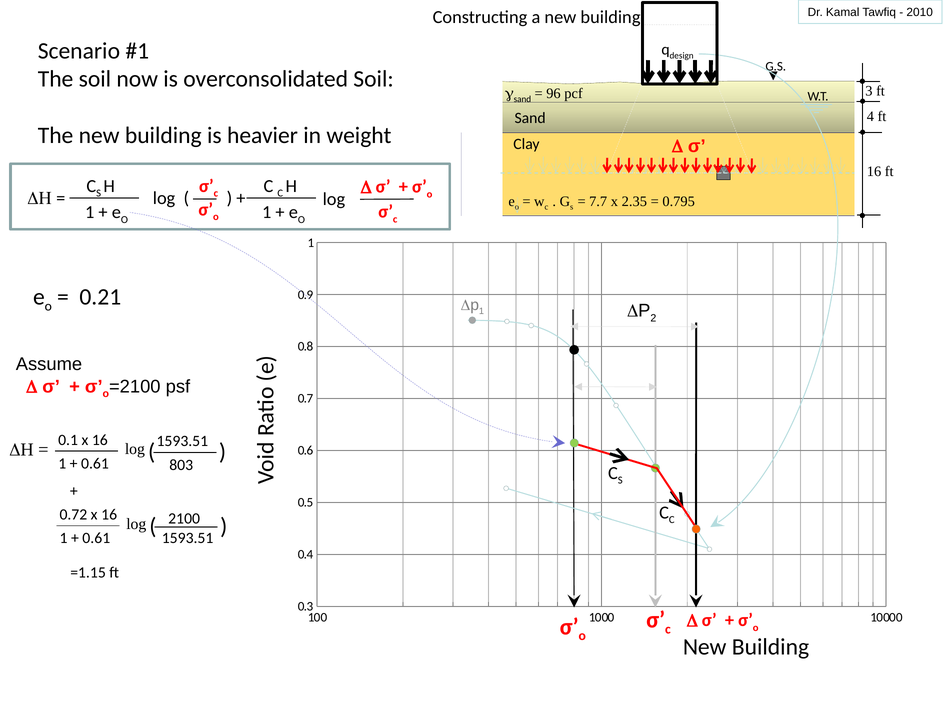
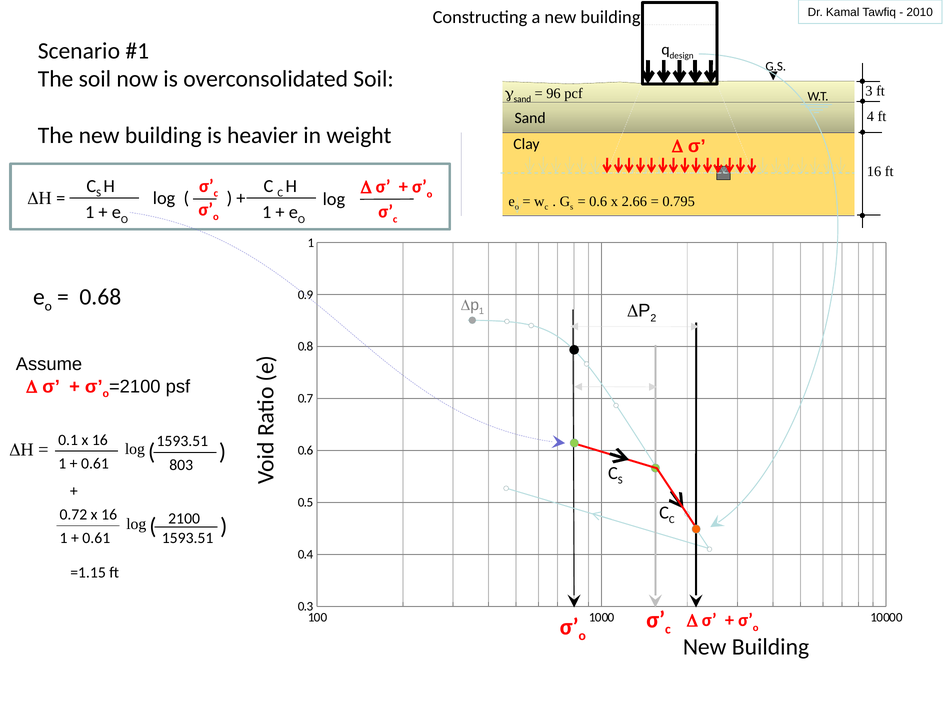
7.7: 7.7 -> 0.6 (598, 201)
2.35: 2.35 -> 2.66 (634, 201)
0.21: 0.21 -> 0.68 (100, 297)
